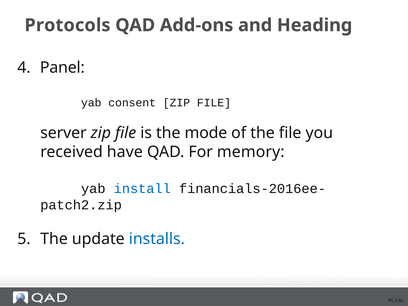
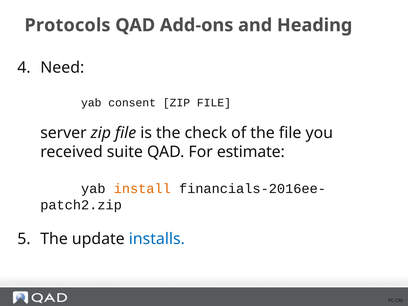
Panel: Panel -> Need (62, 68)
mode: mode -> check (206, 133)
have: have -> suite (125, 152)
memory: memory -> estimate (251, 152)
install colour: blue -> orange (142, 189)
